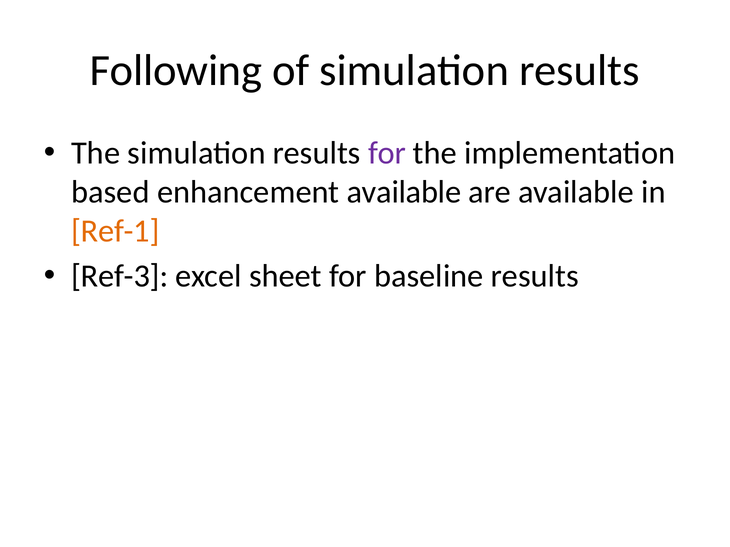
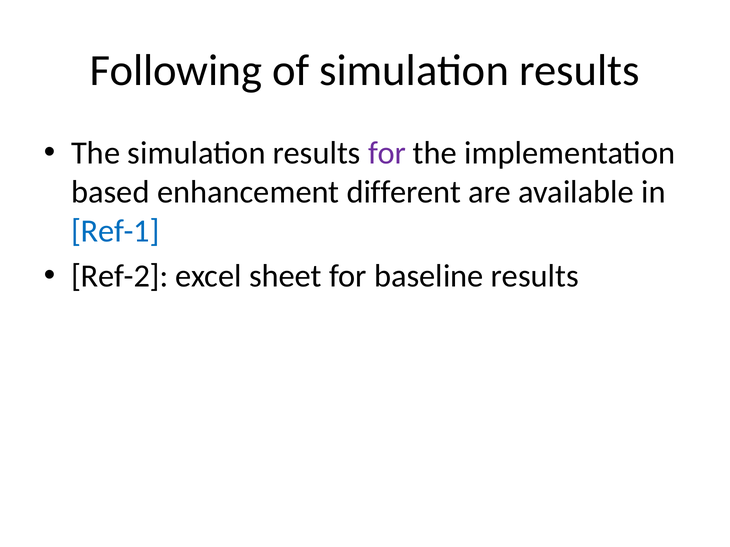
enhancement available: available -> different (404, 192)
Ref-1 colour: orange -> blue (115, 231)
Ref-3: Ref-3 -> Ref-2 (120, 276)
